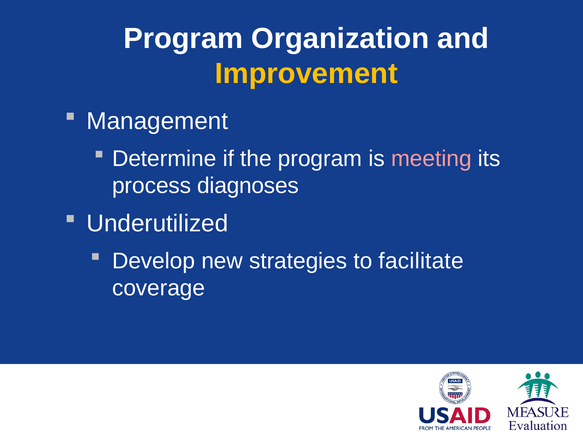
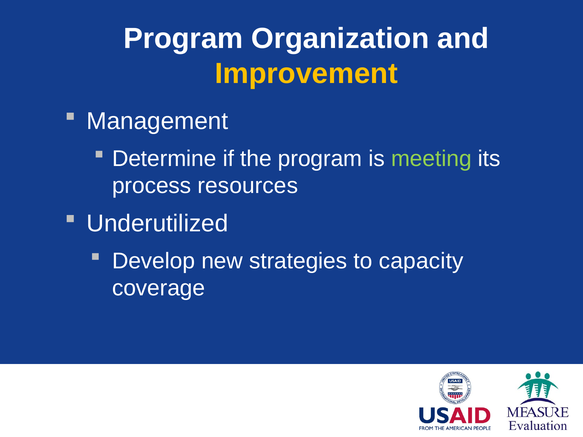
meeting colour: pink -> light green (431, 159)
diagnoses: diagnoses -> resources (248, 186)
facilitate: facilitate -> capacity (421, 261)
